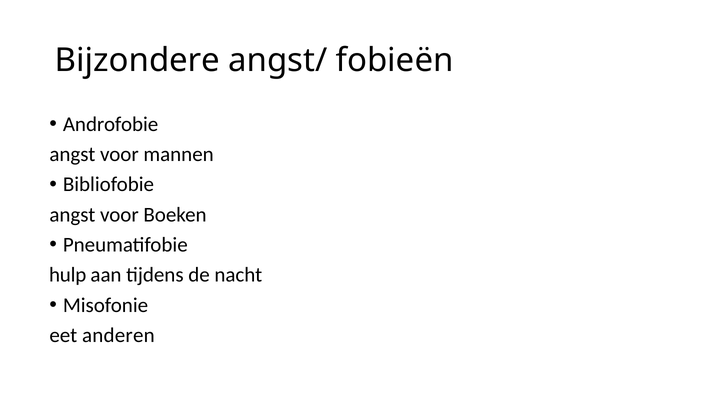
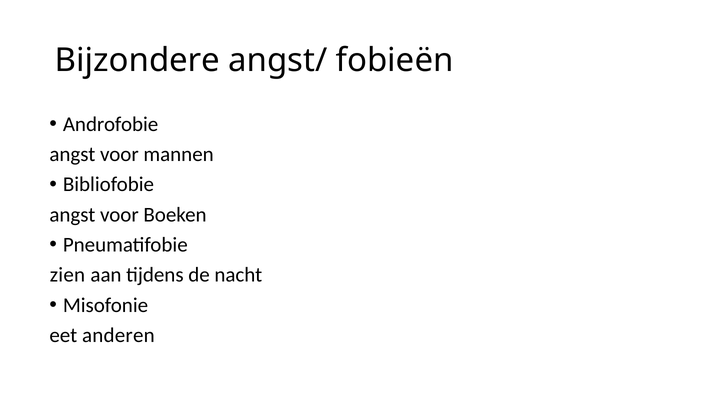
hulp: hulp -> zien (67, 275)
